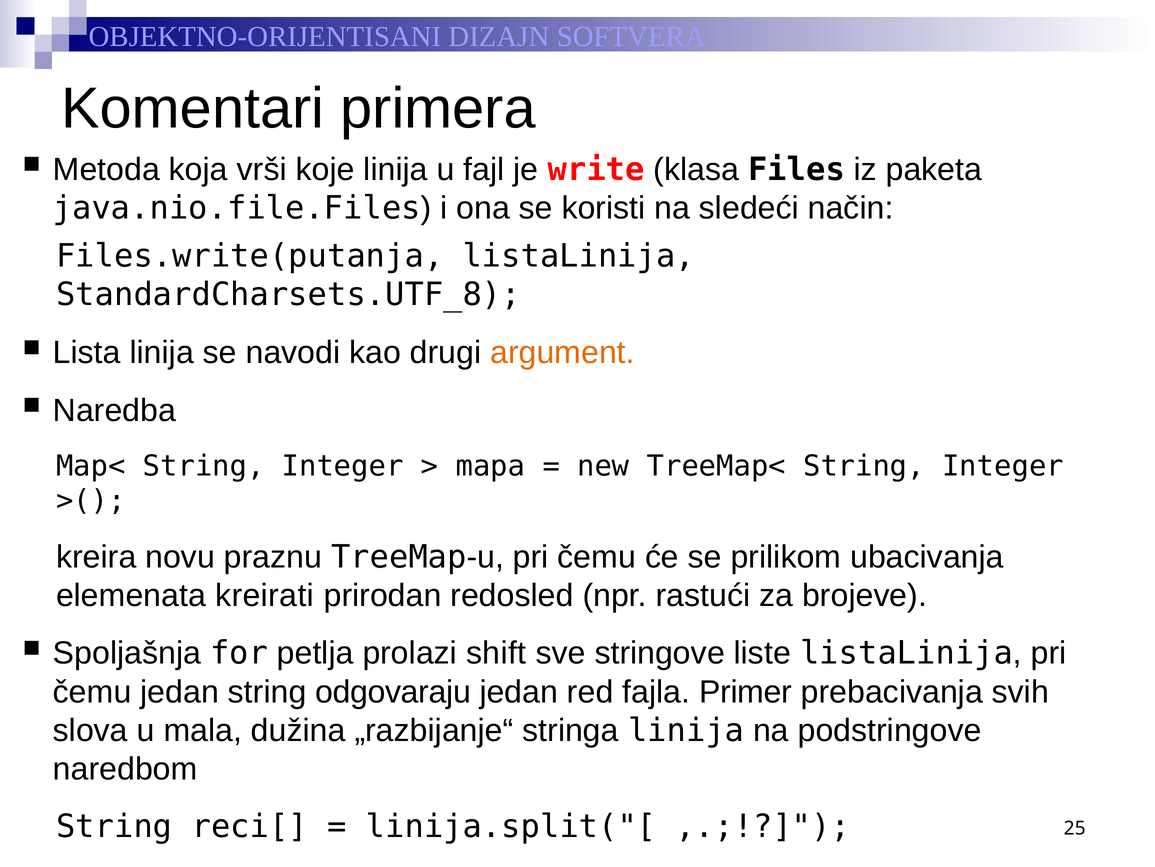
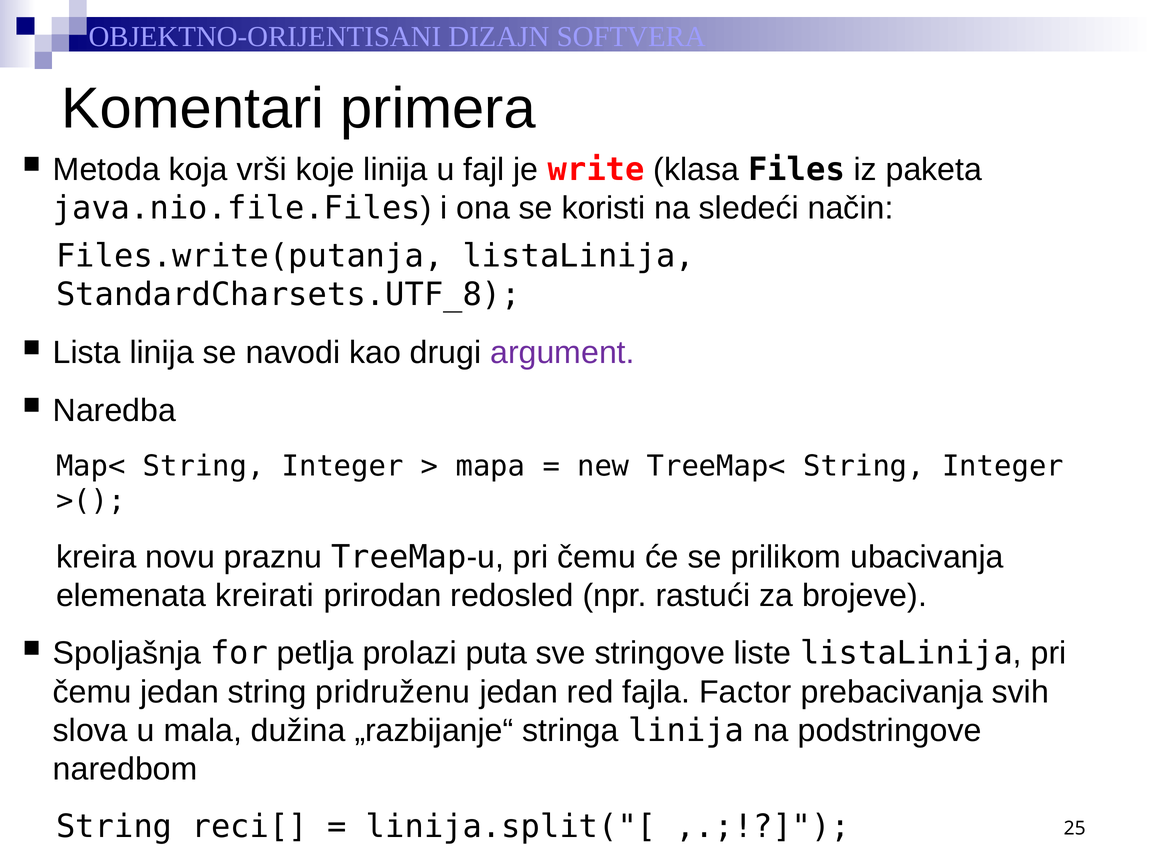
argument colour: orange -> purple (562, 352)
shift: shift -> puta (496, 653)
odgovaraju: odgovaraju -> pridruženu (393, 691)
Primer: Primer -> Factor (745, 691)
